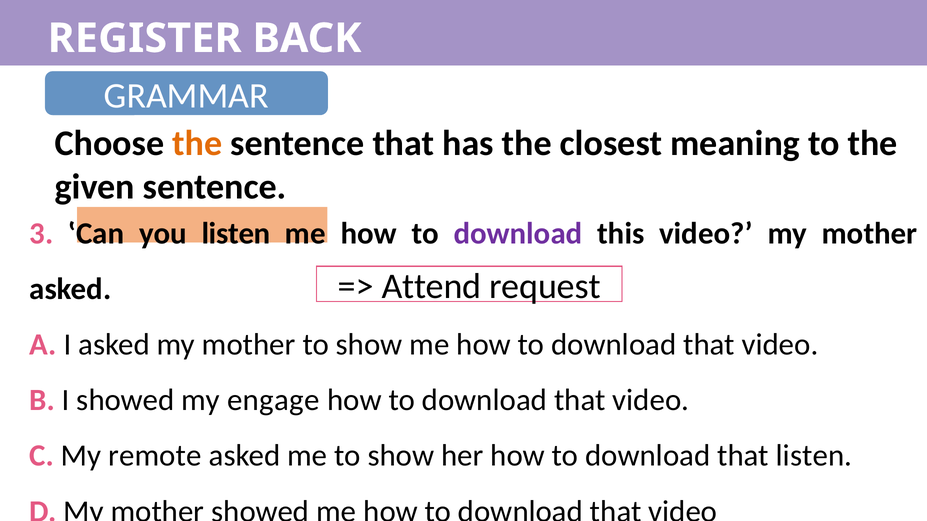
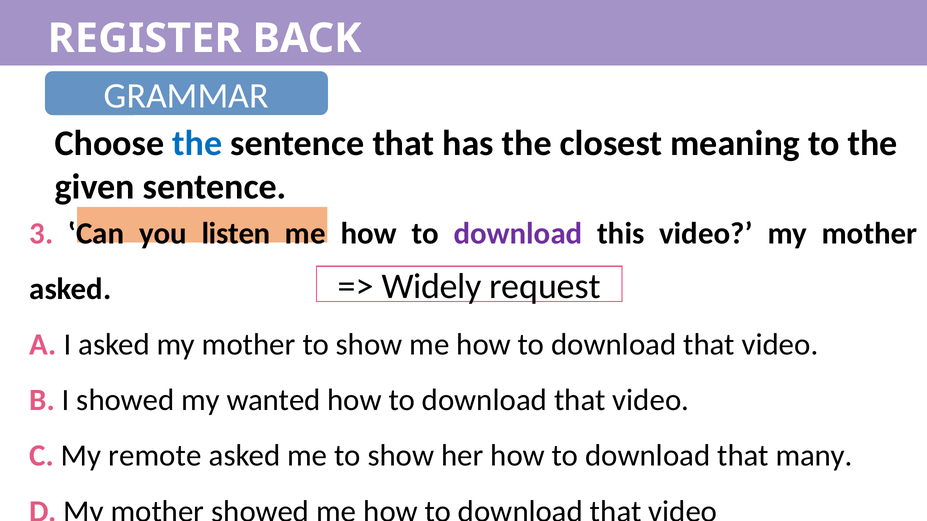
the colour: orange -> blue (197, 144)
Attend: Attend -> Widely (432, 287)
engage: engage -> wanted (273, 401)
that listen: listen -> many (814, 456)
